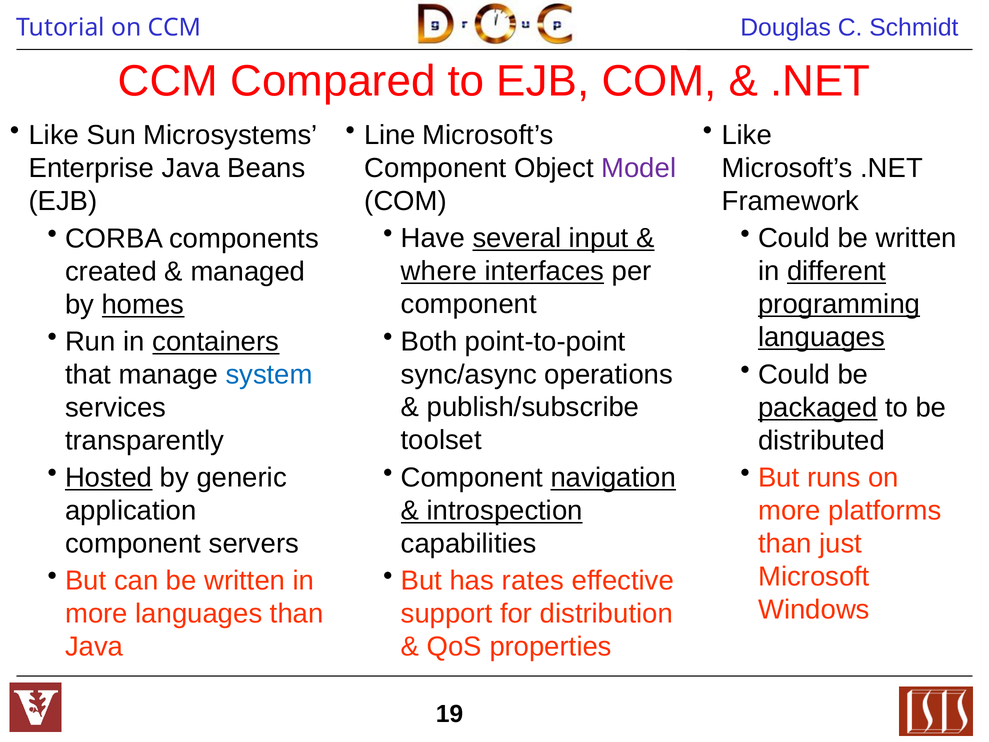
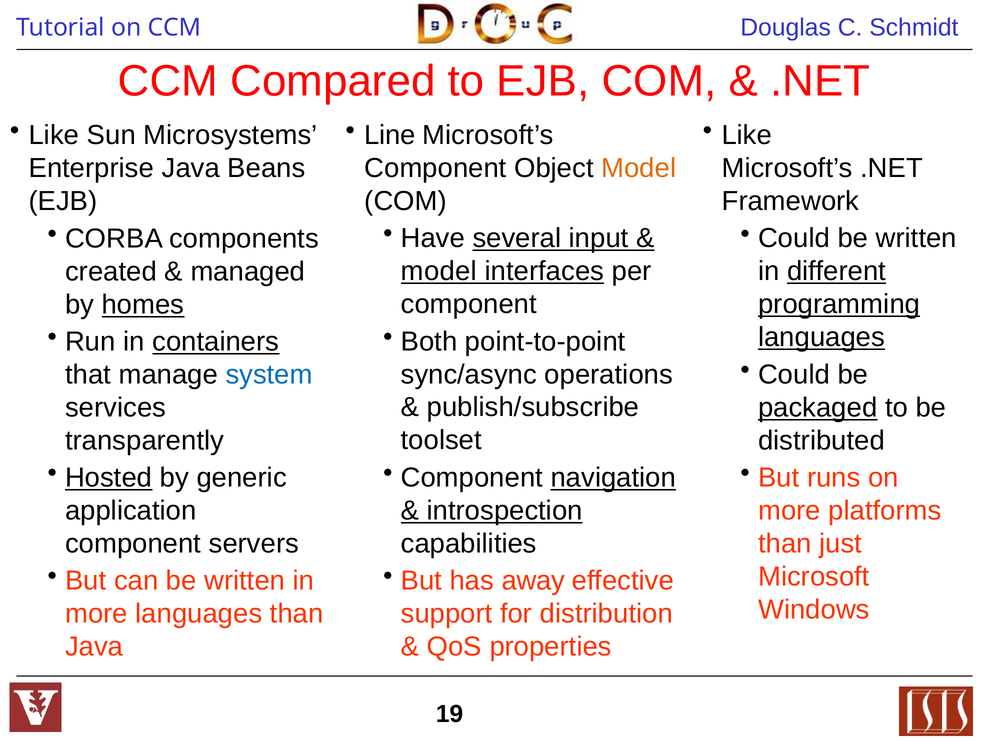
Model colour: purple -> orange (639, 168)
where: where -> model (439, 271)
rates: rates -> away (533, 580)
